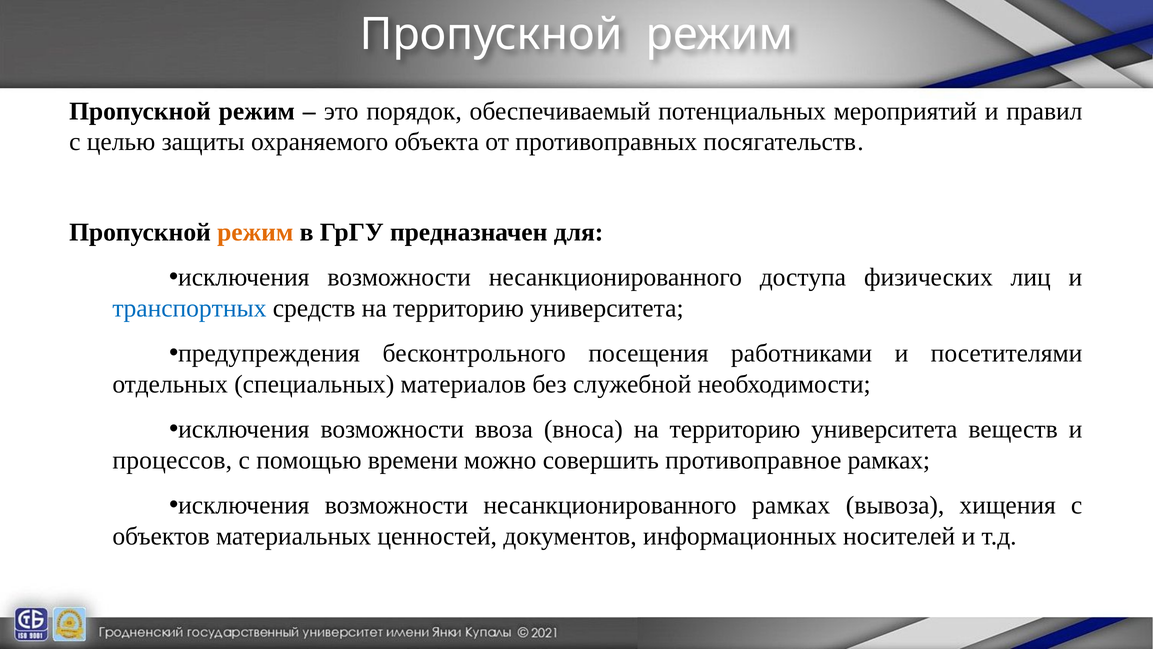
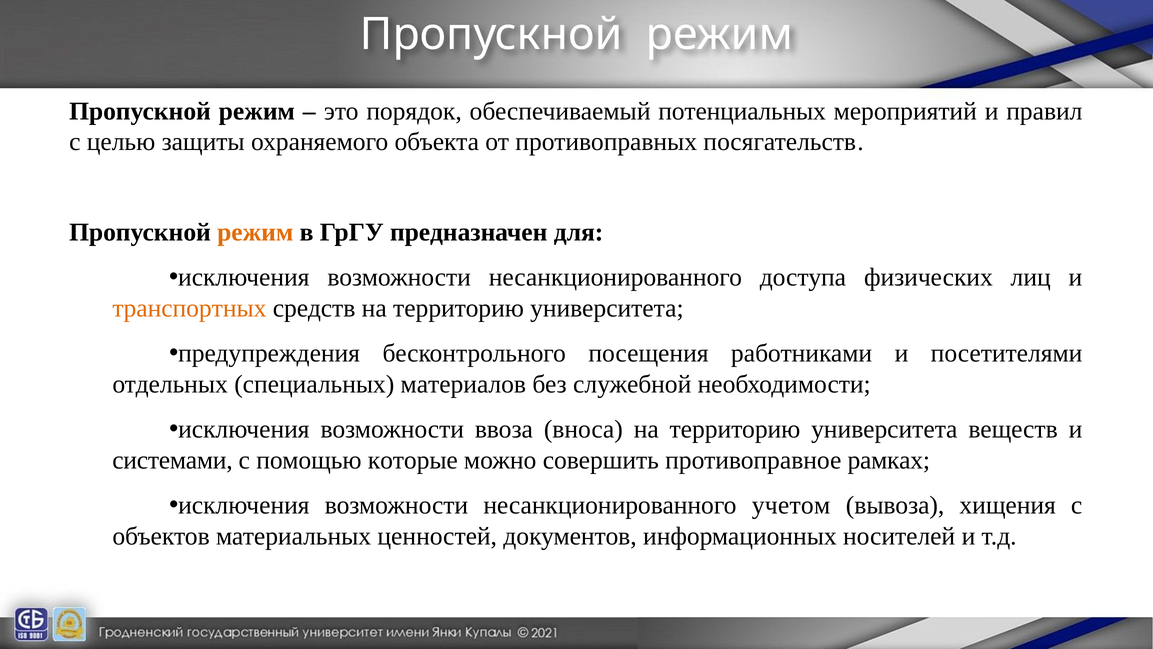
транспортных colour: blue -> orange (189, 308)
процессов: процессов -> системами (172, 460)
времени: времени -> которые (413, 460)
несанкционированного рамках: рамках -> учетом (791, 505)
